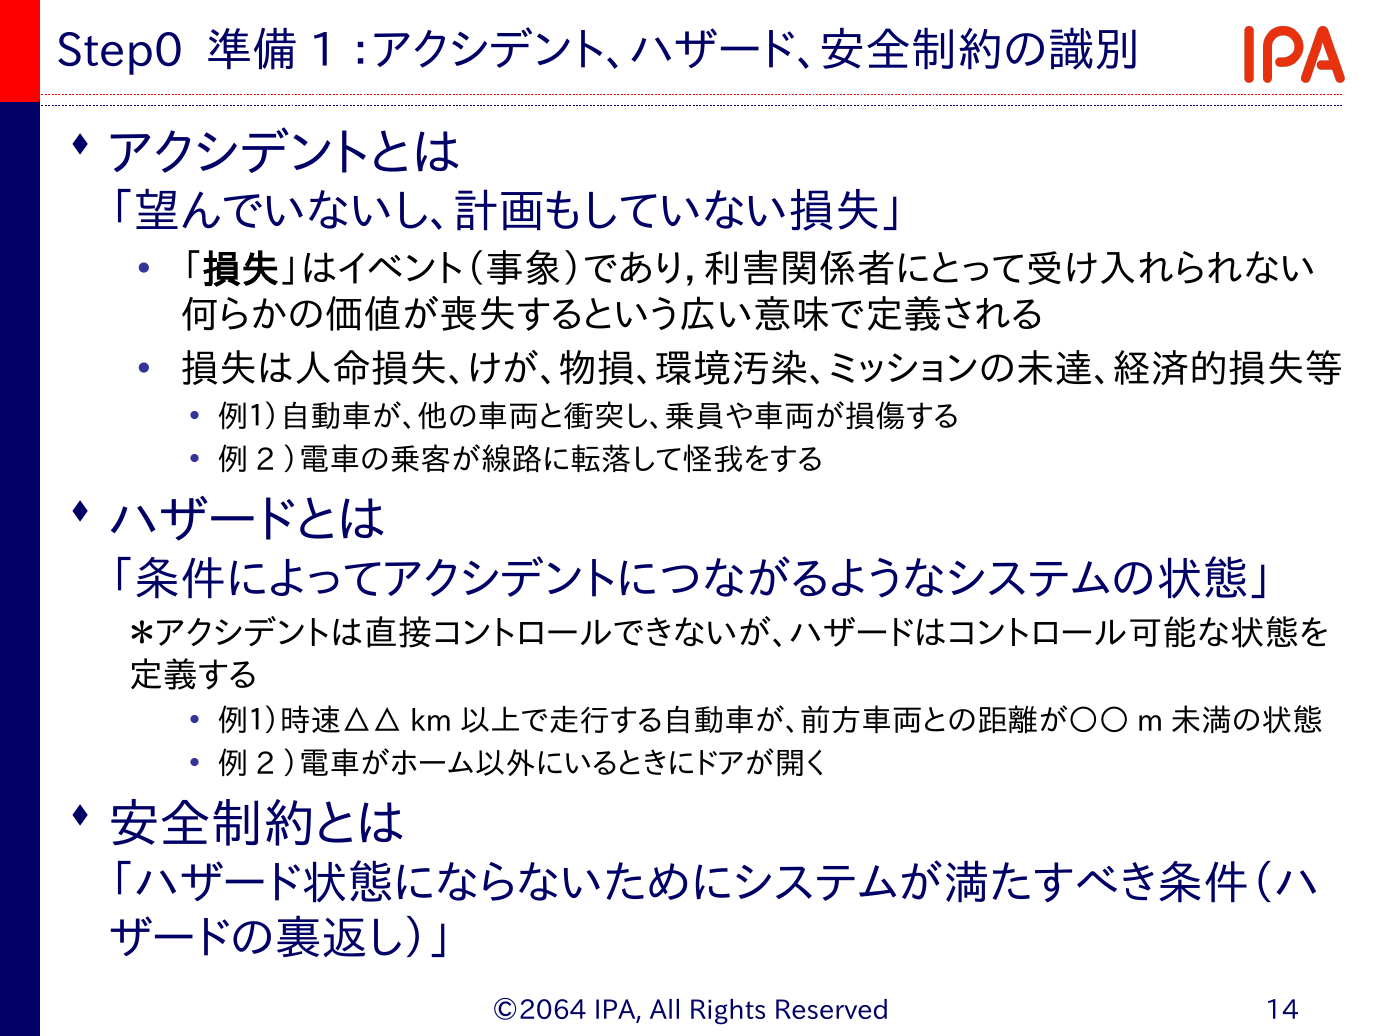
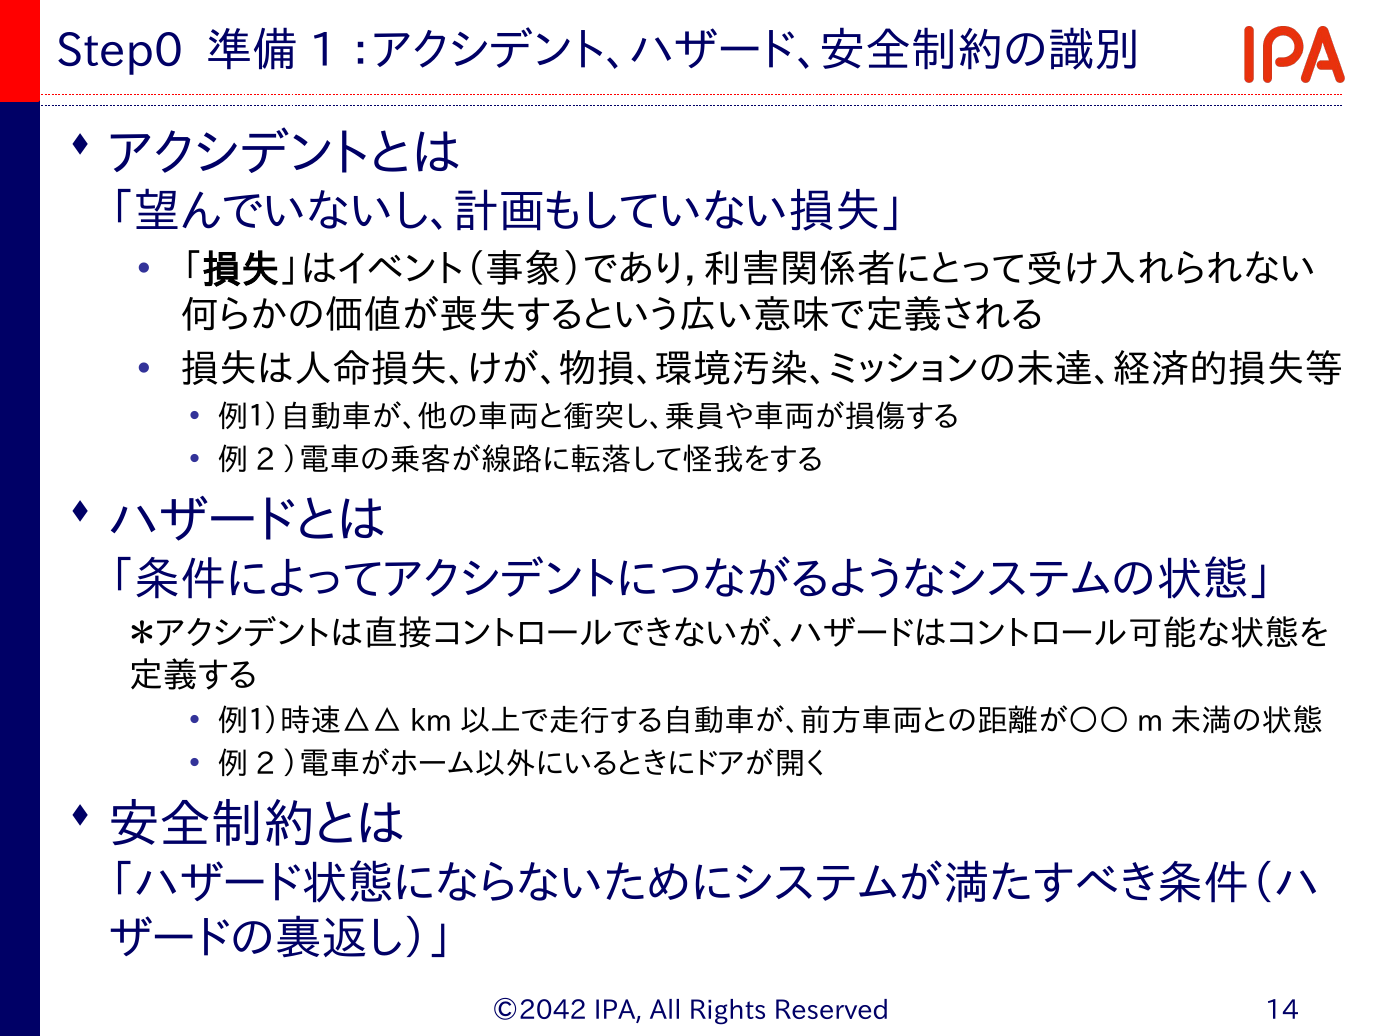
©2064: ©2064 -> ©2042 (539, 1011)
